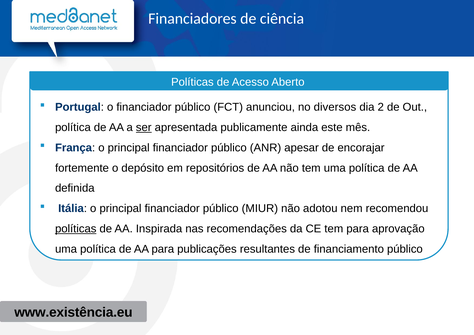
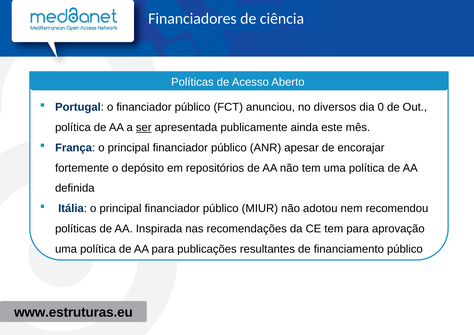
2: 2 -> 0 (381, 107)
políticas underline: present -> none (76, 229)
www.existência.eu: www.existência.eu -> www.estruturas.eu (73, 313)
